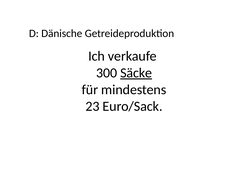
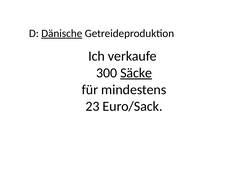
Dänische underline: none -> present (62, 33)
